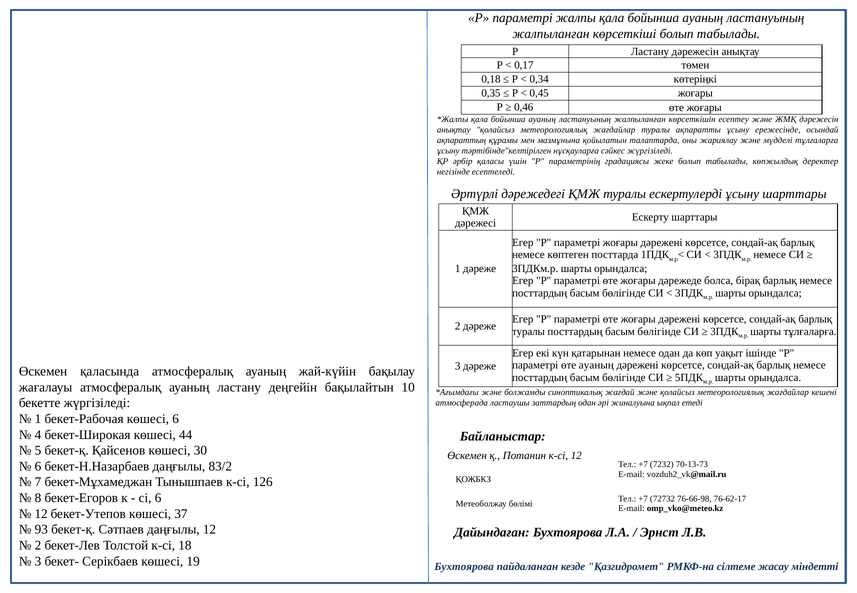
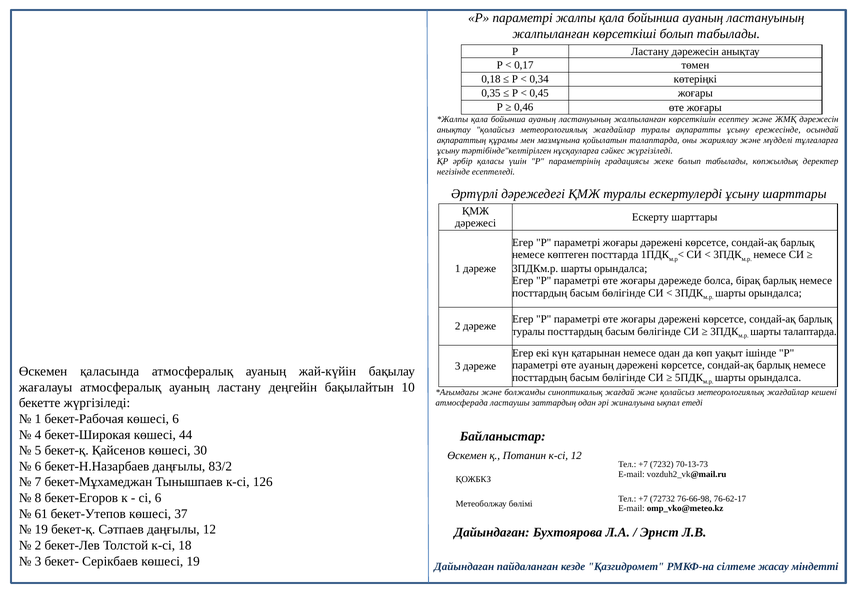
шарты тұлғаларға: тұлғаларға -> талаптарда (810, 332)
12: 12 -> 61 (41, 514)
93: 93 -> 19 (41, 530)
Бухтоярова: Бухтоярова -> Дайындаған (464, 567)
